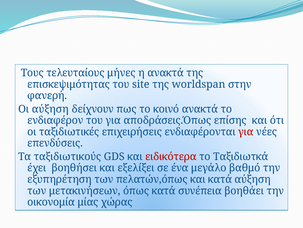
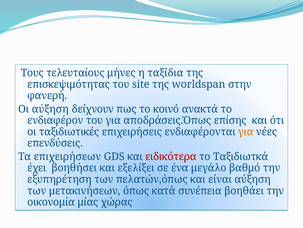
η ανακτά: ανακτά -> ταξίδια (165, 73)
για colour: red -> orange (246, 131)
ταξιδιωτικούς: ταξιδιωτικούς -> επιχειρήσεων (67, 156)
και κατά: κατά -> είναι (220, 179)
